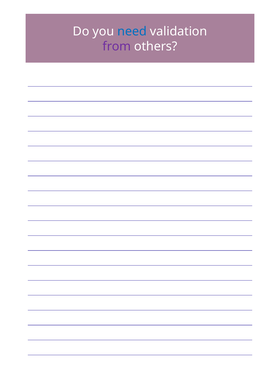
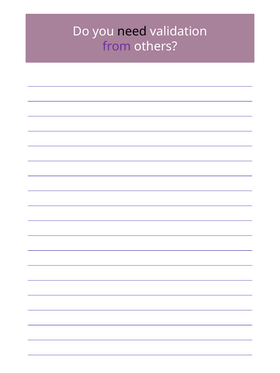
need colour: blue -> black (132, 31)
